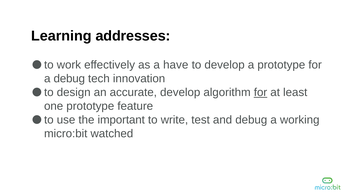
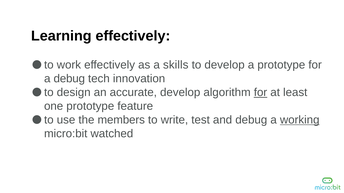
Learning addresses: addresses -> effectively (133, 36)
have: have -> skills (176, 65)
important: important -> members (121, 120)
working underline: none -> present (300, 120)
